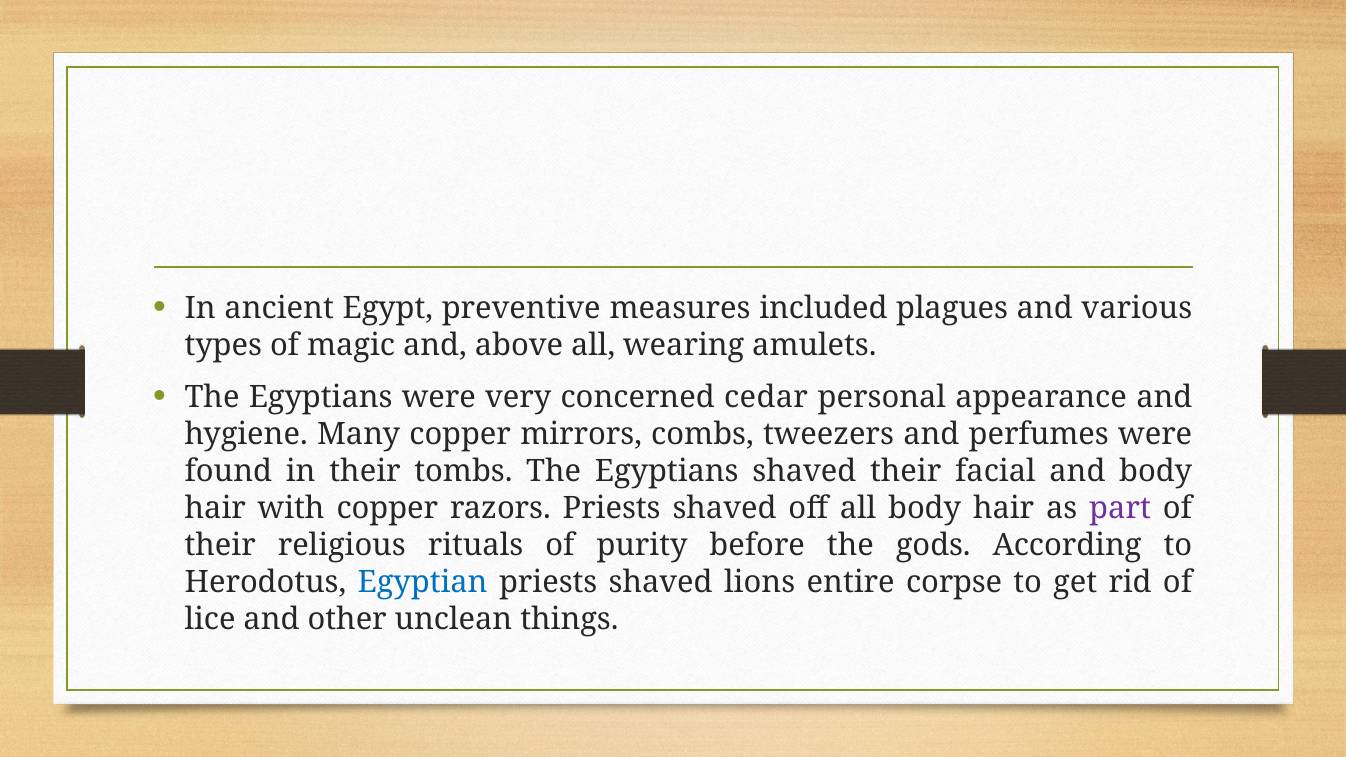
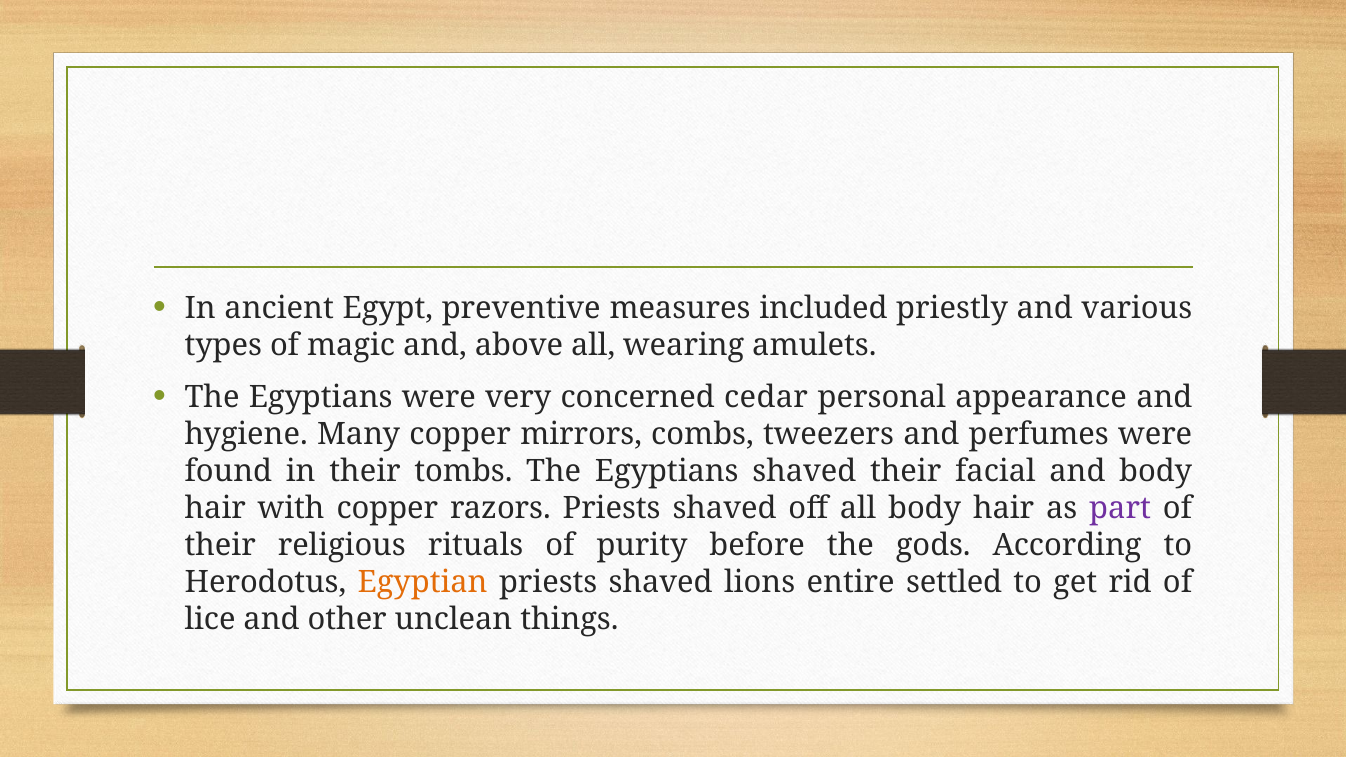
plagues: plagues -> priestly (952, 308)
Egyptian colour: blue -> orange (423, 582)
corpse: corpse -> settled (954, 582)
